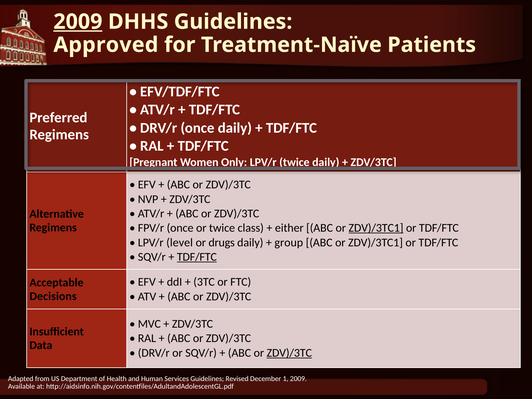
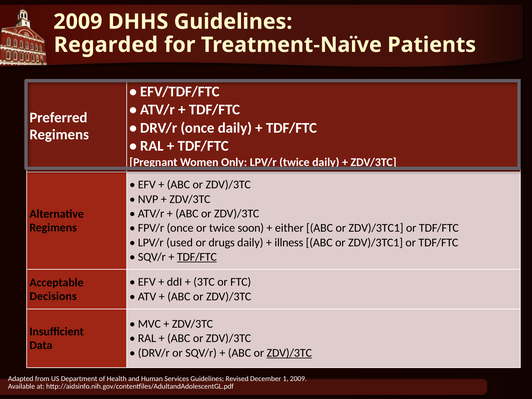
2009 underline: present -> none (78, 22)
Approved: Approved -> Regarded (106, 45)
class: class -> soon (251, 228)
ZDV)/3TC1 underline: present -> none (376, 228)
level: level -> used (180, 242)
group: group -> illness (289, 242)
